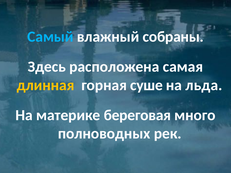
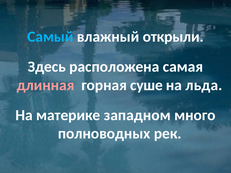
собраны: собраны -> открыли (173, 37)
длинная colour: yellow -> pink (46, 85)
береговая: береговая -> западном (137, 115)
